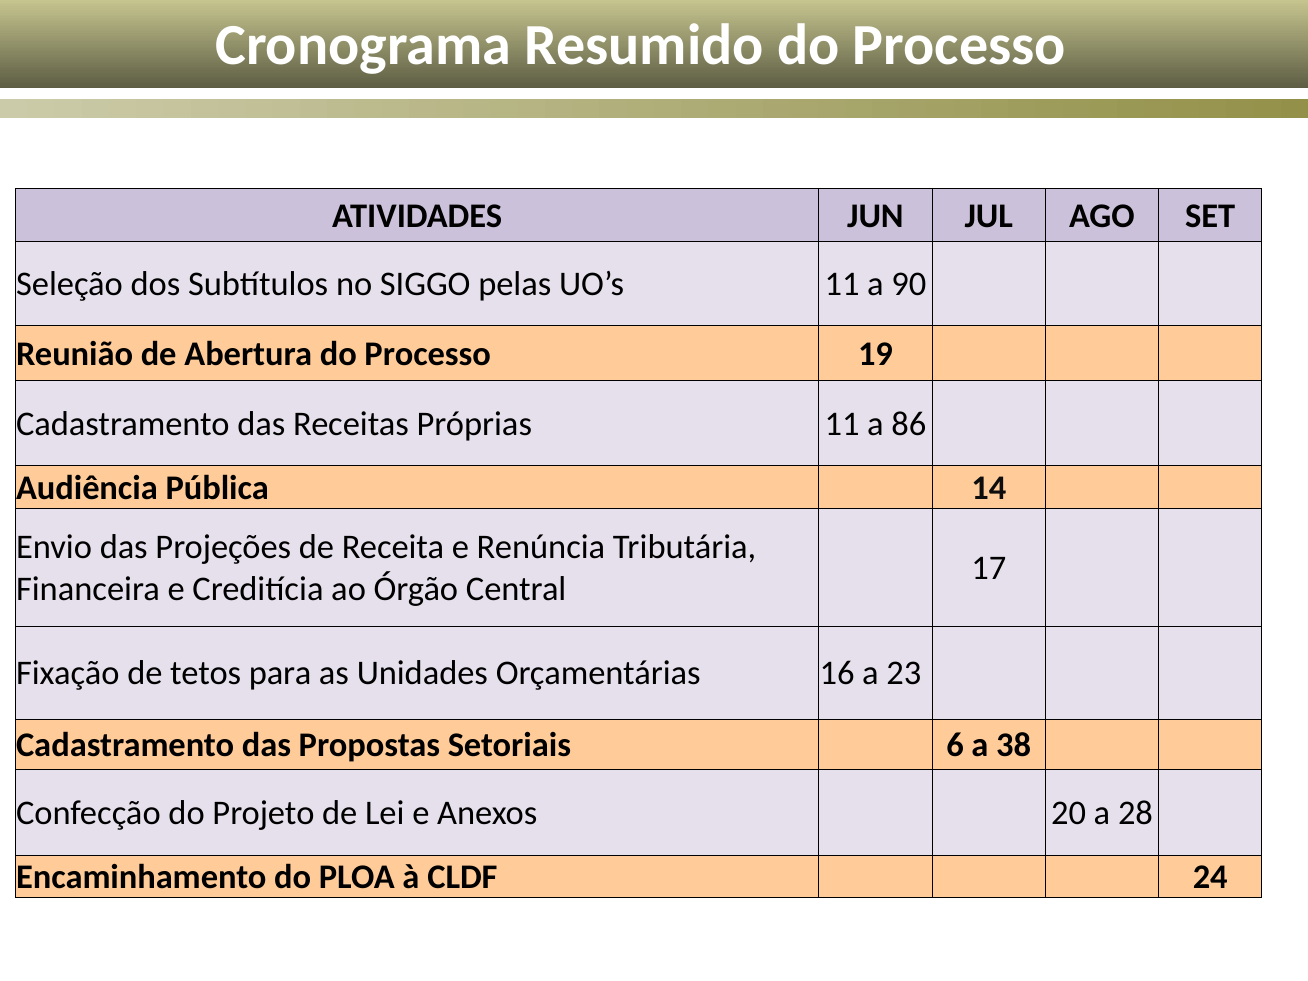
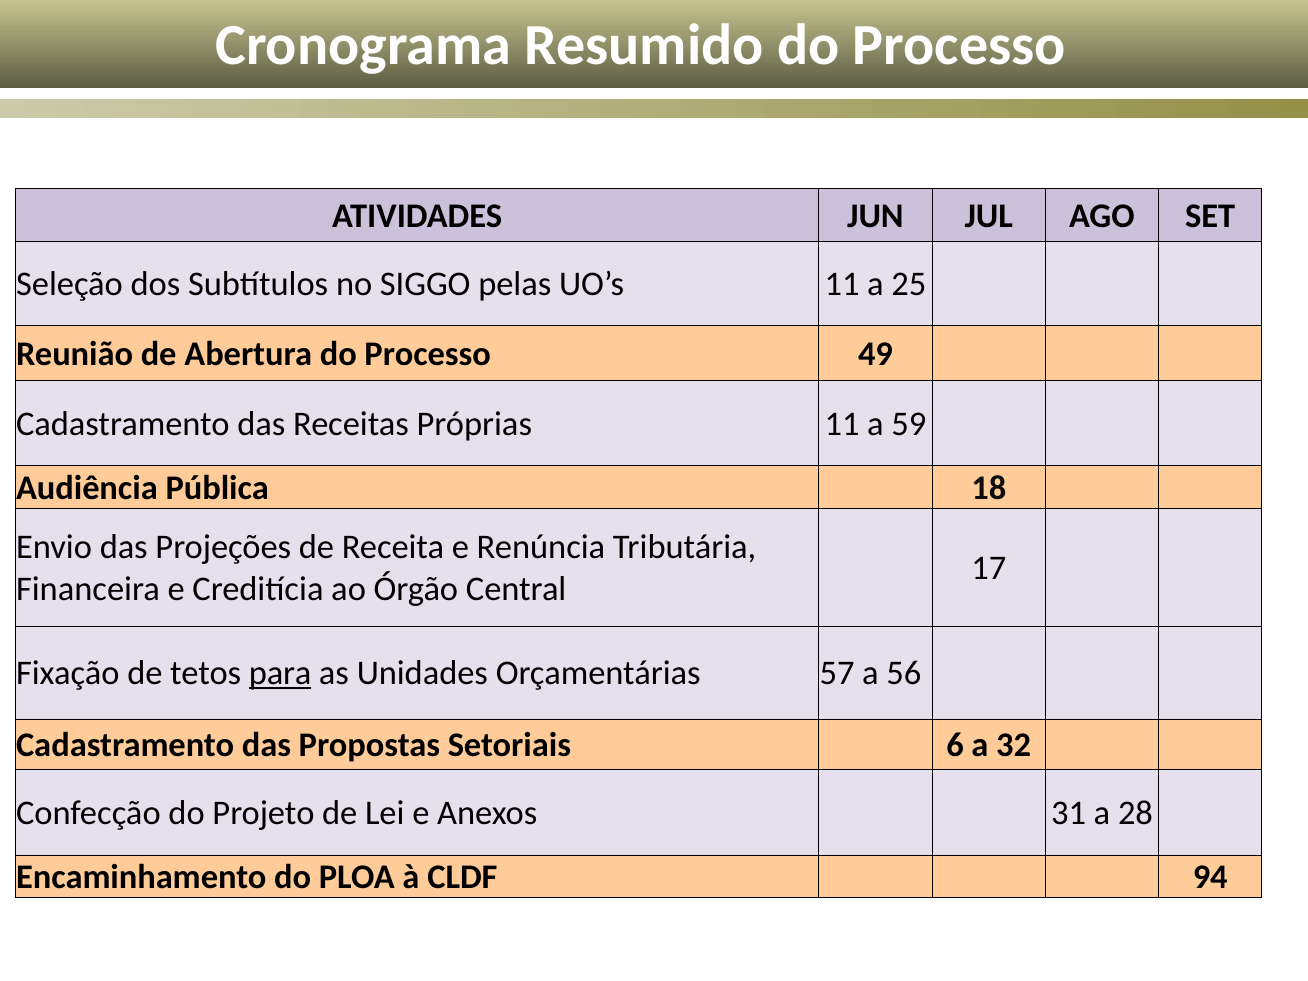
90: 90 -> 25 (909, 284)
19: 19 -> 49 (875, 354)
86: 86 -> 59 (909, 424)
14: 14 -> 18 (989, 488)
para underline: none -> present (280, 673)
16: 16 -> 57 (837, 673)
23: 23 -> 56 (904, 673)
38: 38 -> 32 (1014, 745)
20: 20 -> 31 (1069, 813)
24: 24 -> 94 (1210, 877)
